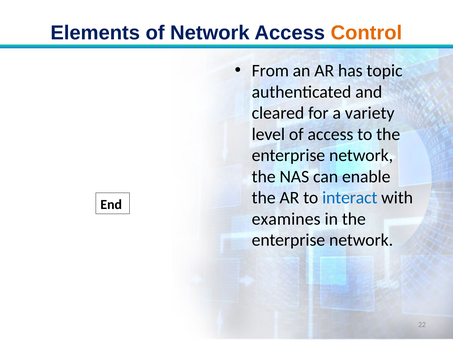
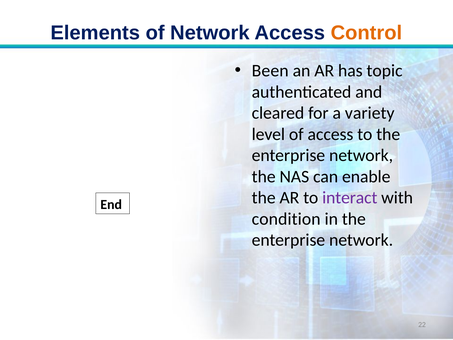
From: From -> Been (270, 71)
interact colour: blue -> purple (350, 198)
examines: examines -> condition (286, 219)
